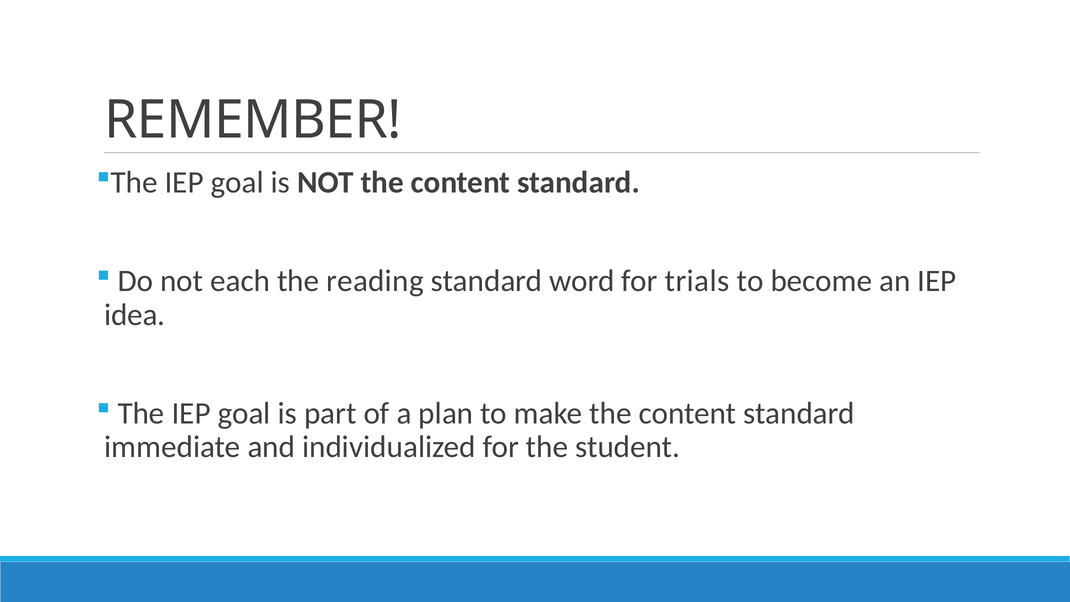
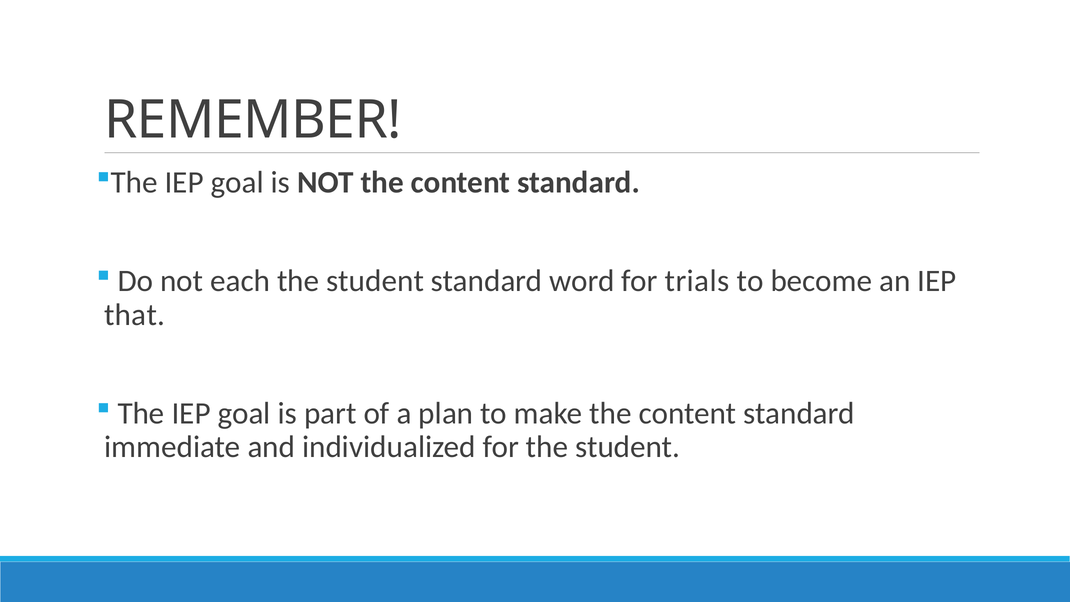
reading: reading -> student (375, 281)
idea: idea -> that (135, 315)
